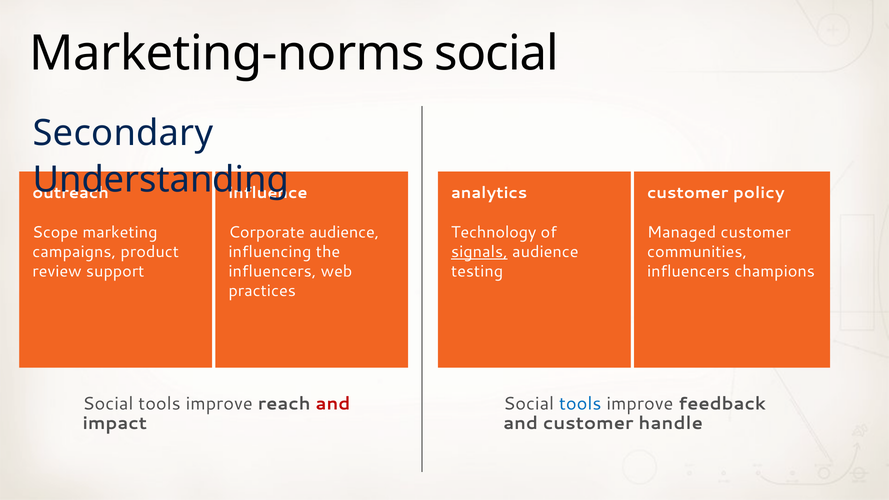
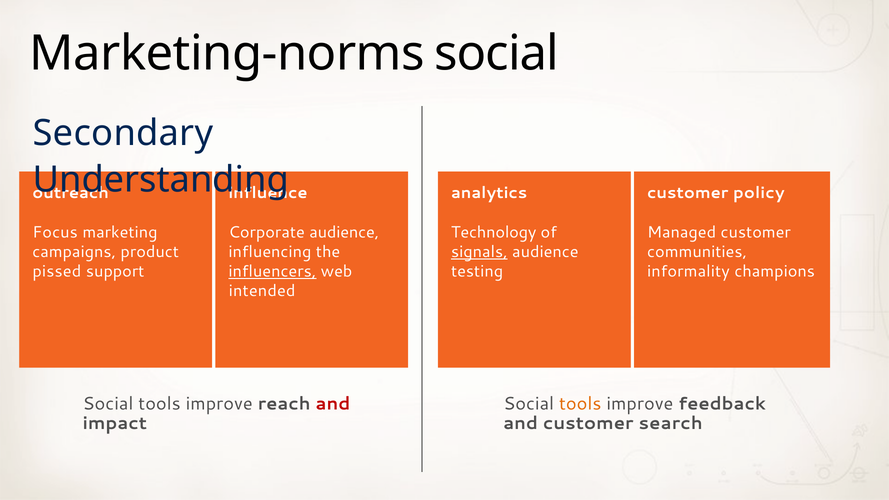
Scope: Scope -> Focus (55, 232)
review: review -> pissed (57, 271)
influencers underline: none -> present (272, 271)
influencers: influencers -> informality (688, 271)
practices: practices -> intended (262, 291)
tools colour: blue -> orange (580, 404)
handle: handle -> search (671, 423)
